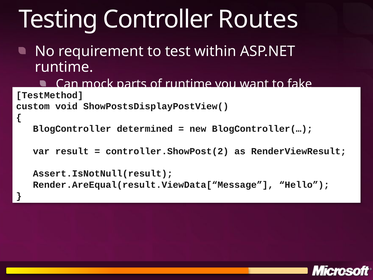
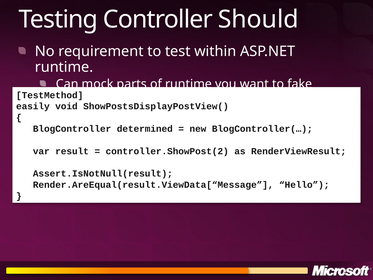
Routes: Routes -> Should (258, 19)
custom: custom -> easily (33, 106)
